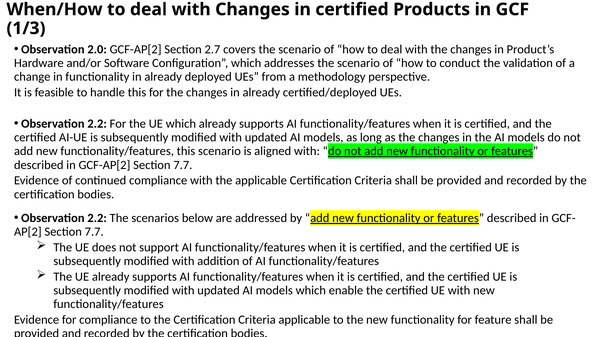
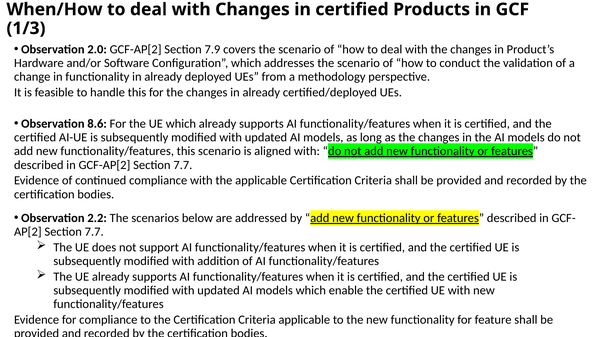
2.7: 2.7 -> 7.9 (212, 49)
2.2: 2.2 -> 8.6 (97, 124)
